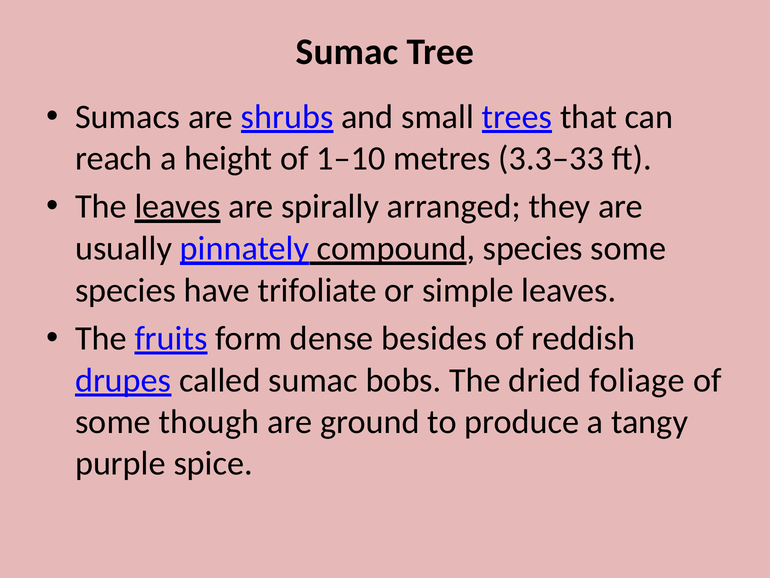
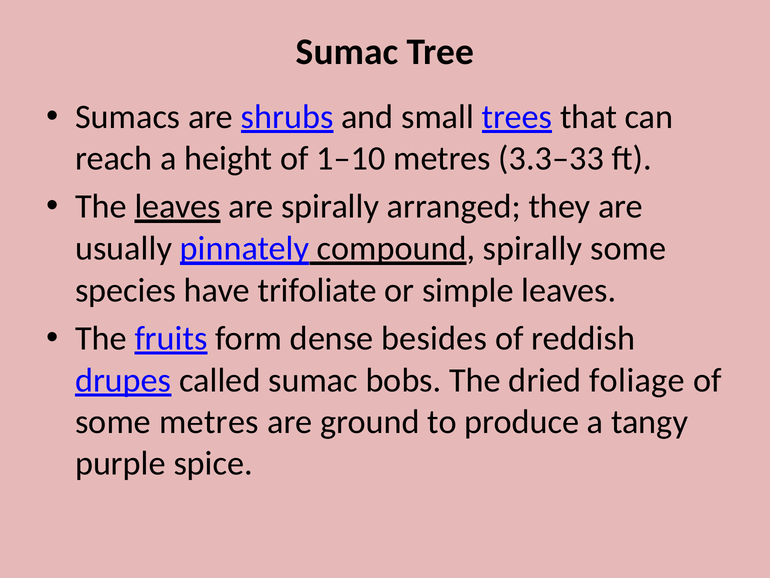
compound species: species -> spirally (533, 248)
some though: though -> metres (209, 422)
